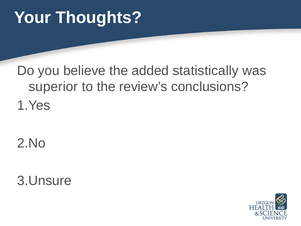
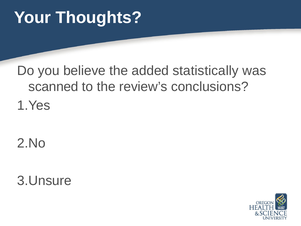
superior: superior -> scanned (53, 87)
